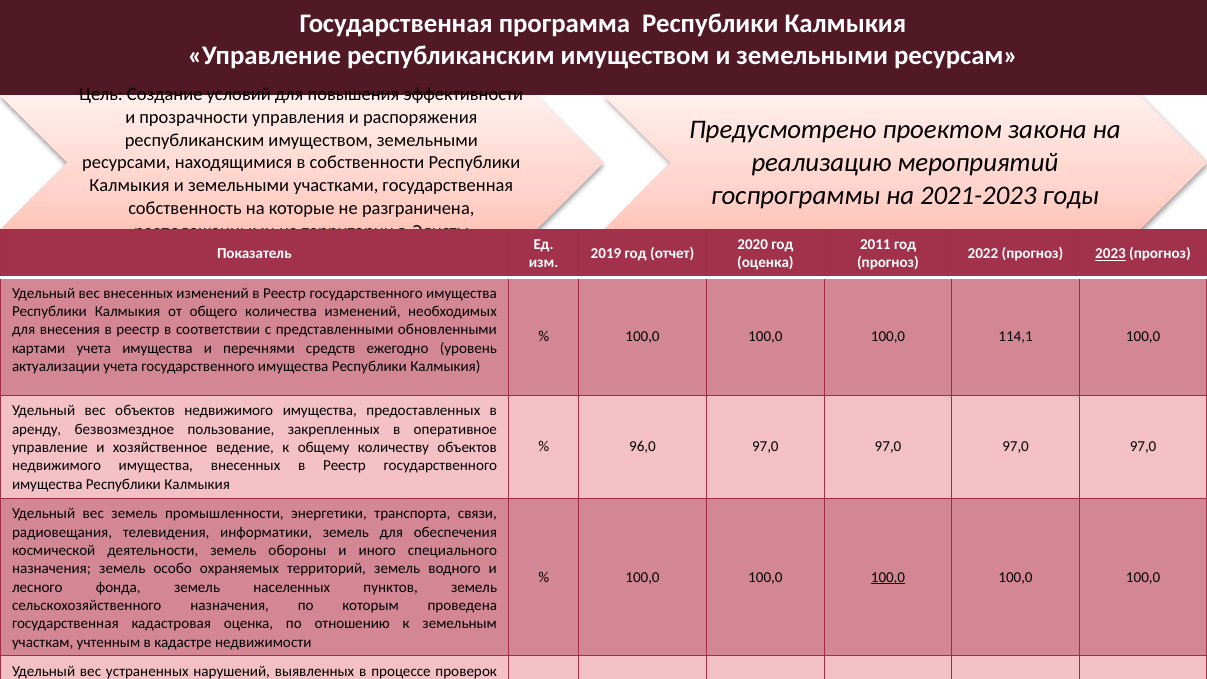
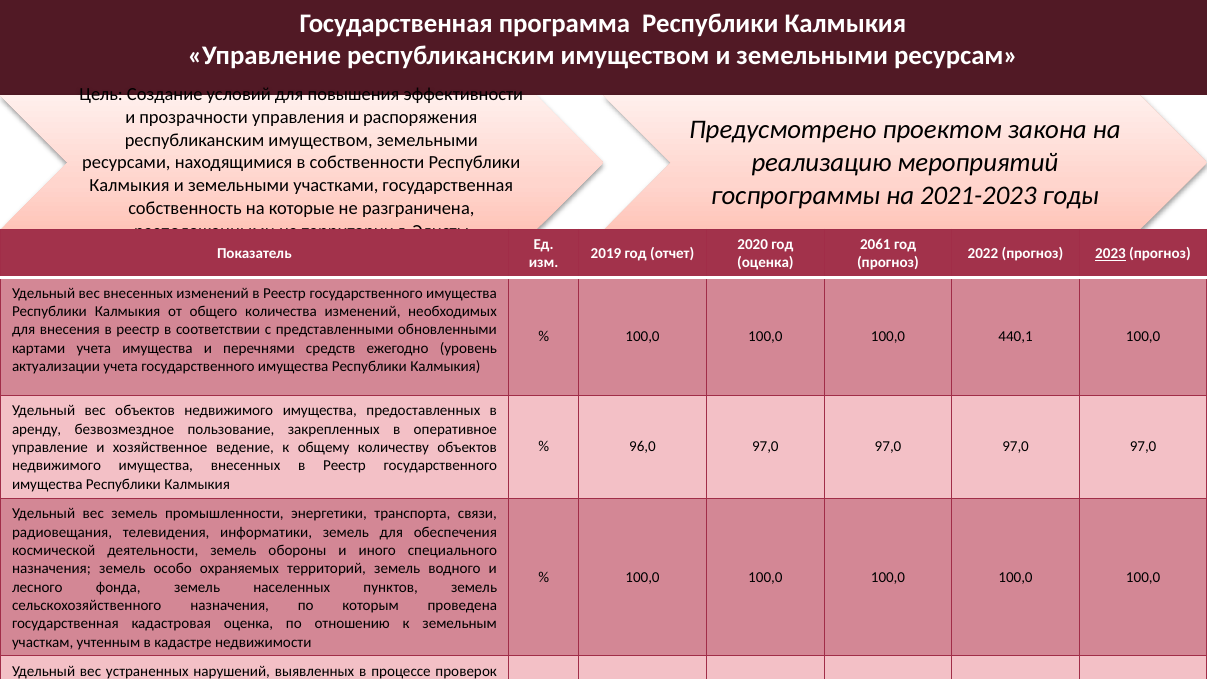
2011: 2011 -> 2061 (875, 245)
114,1: 114,1 -> 440,1 (1016, 337)
100,0 underline: present -> none (888, 577)
